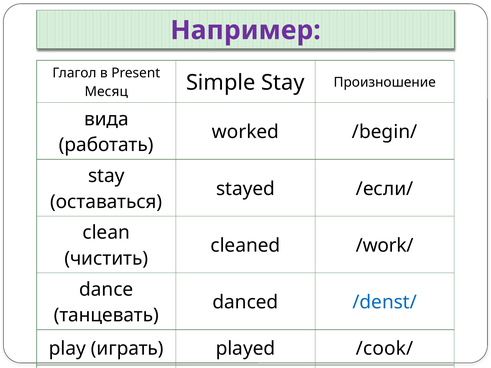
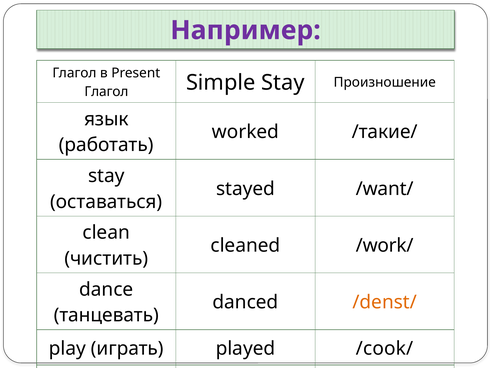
Месяц: Месяц -> Глагол (106, 92)
вида: вида -> язык (106, 119)
/begin/: /begin/ -> /такие/ (385, 132)
/если/: /если/ -> /want/ (385, 189)
/denst/ colour: blue -> orange (385, 303)
